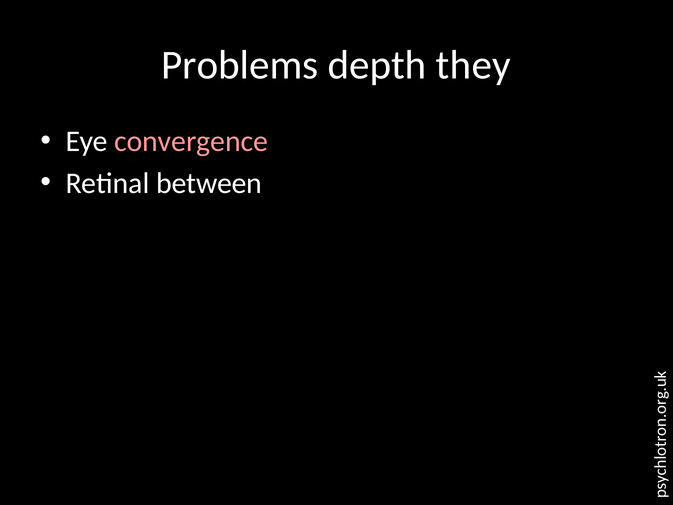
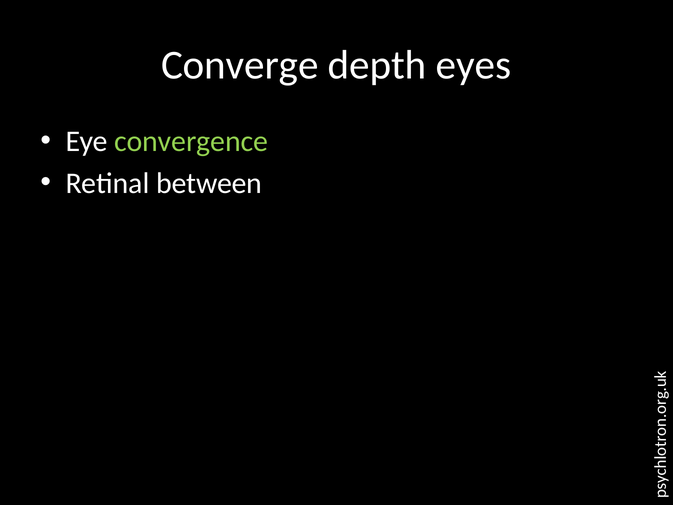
Problems: Problems -> Converge (240, 65)
they: they -> eyes (474, 65)
convergence colour: pink -> light green (191, 141)
